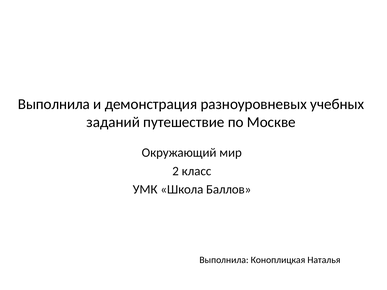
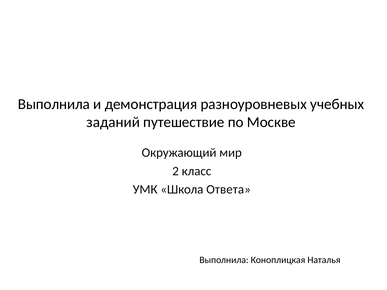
Баллов: Баллов -> Ответа (229, 190)
